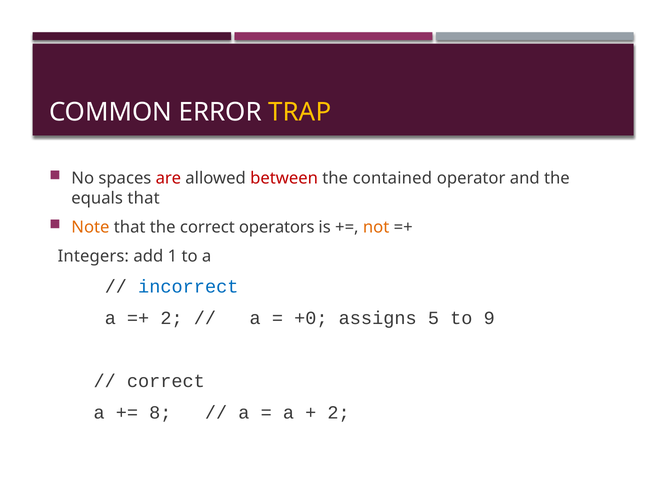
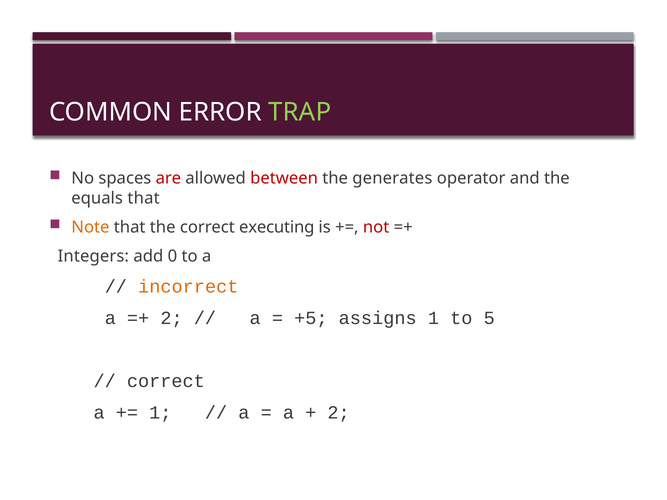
TRAP colour: yellow -> light green (300, 112)
contained: contained -> generates (392, 178)
operators: operators -> executing (277, 227)
not colour: orange -> red (376, 227)
1: 1 -> 0 (172, 256)
incorrect colour: blue -> orange (188, 287)
+0: +0 -> +5 (311, 318)
assigns 5: 5 -> 1 (433, 318)
9: 9 -> 5 (489, 318)
8: 8 -> 1 (160, 413)
